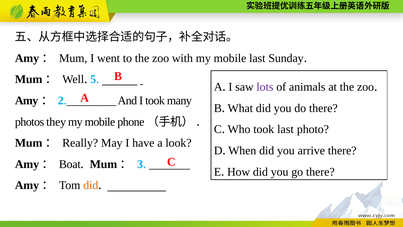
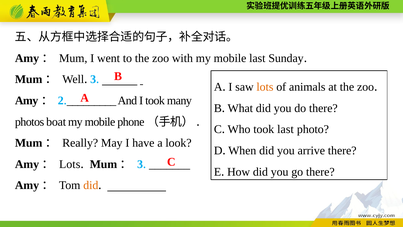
5: 5 -> 3 (93, 79)
lots colour: purple -> orange (265, 87)
they: they -> boat (56, 122)
Boat: Boat -> Lots (70, 164)
